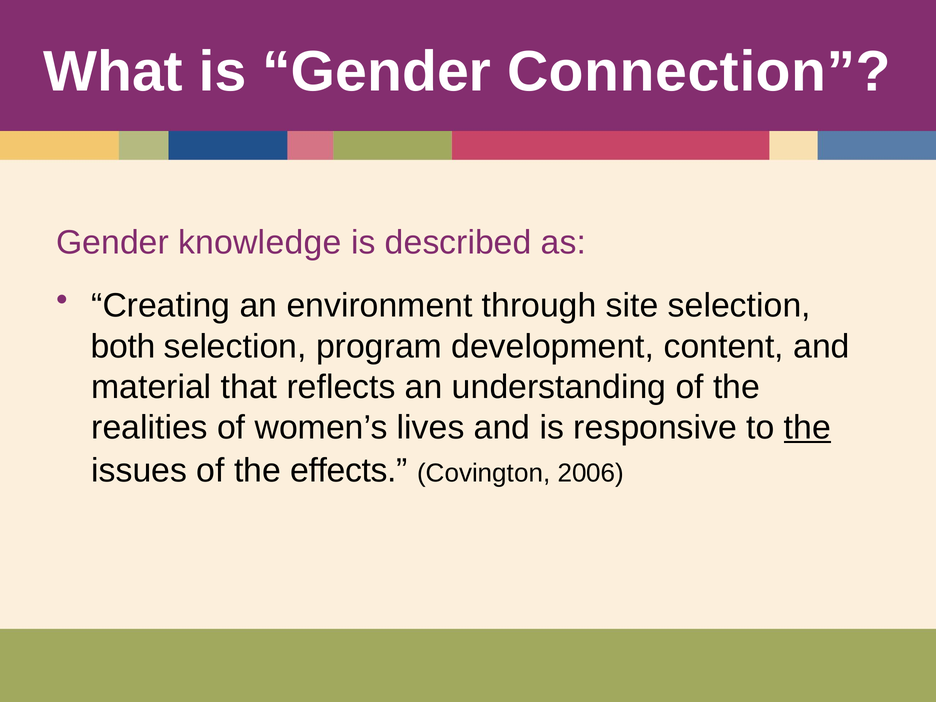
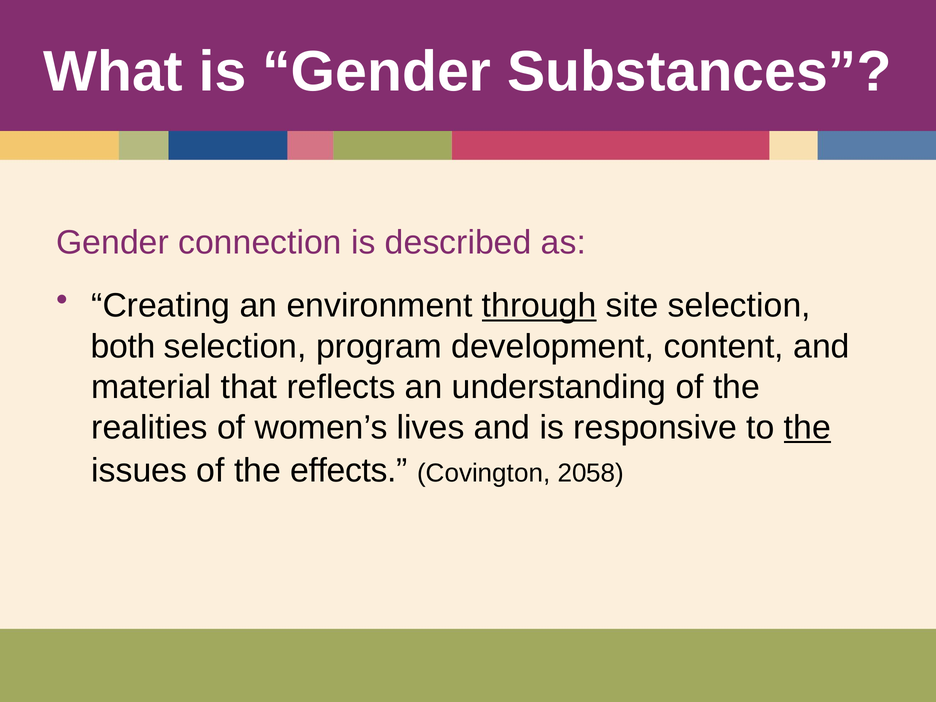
Connection: Connection -> Substances (699, 72)
knowledge: knowledge -> connection (260, 242)
through underline: none -> present (539, 306)
2006: 2006 -> 2058 (591, 473)
